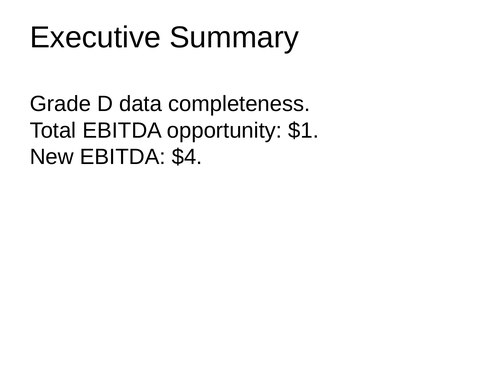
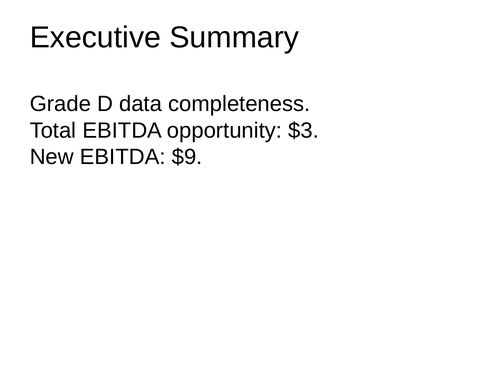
$1: $1 -> $3 (304, 130)
$4: $4 -> $9 (187, 157)
